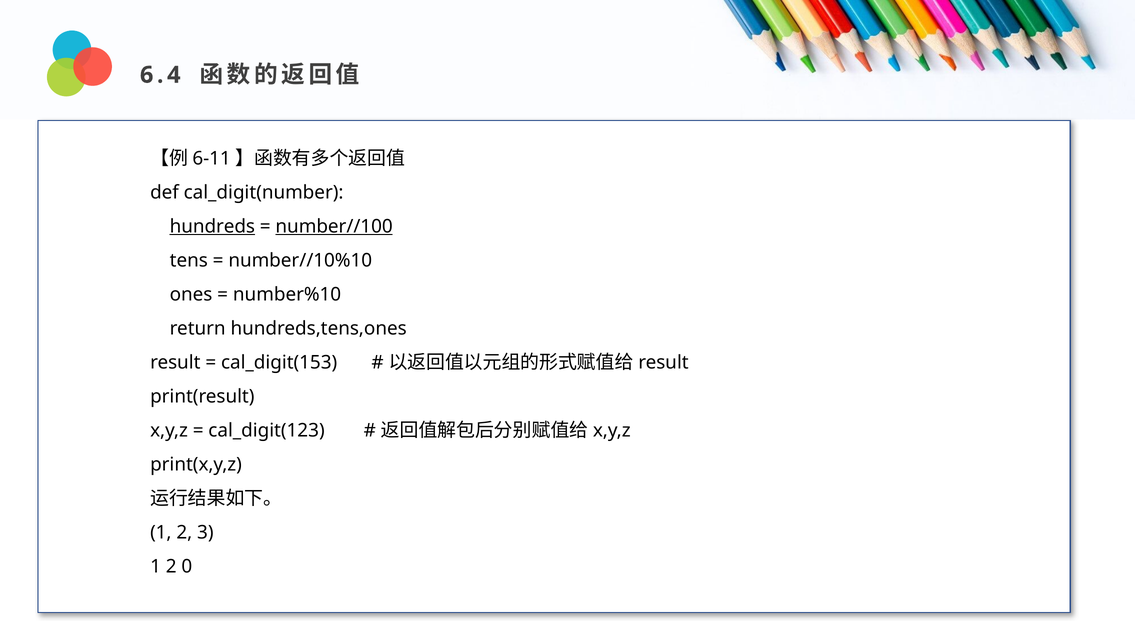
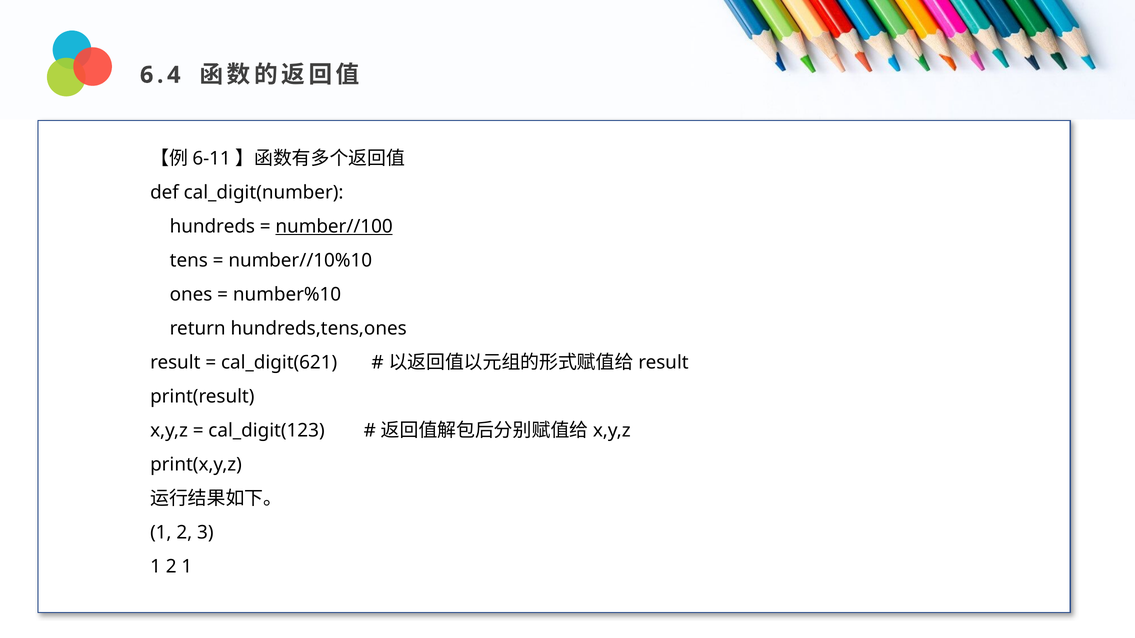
hundreds underline: present -> none (212, 227)
cal_digit(153: cal_digit(153 -> cal_digit(621 (279, 363)
2 0: 0 -> 1 (187, 567)
